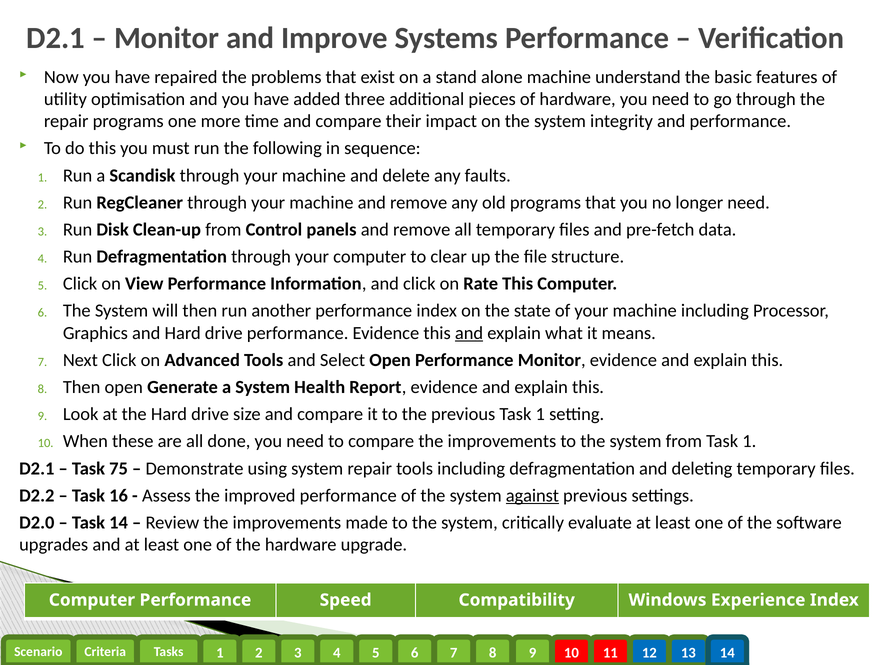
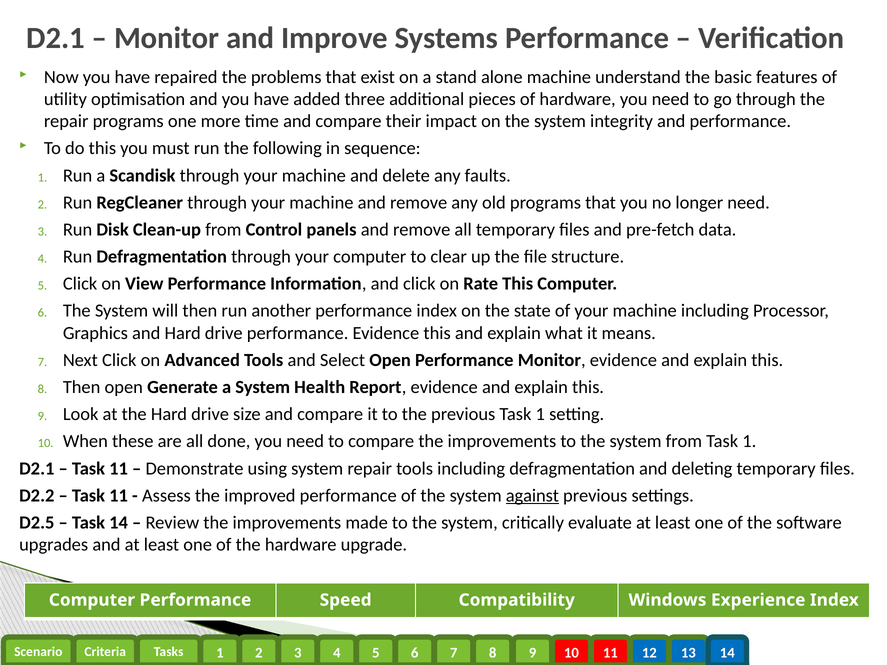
and underline: present -> none (469, 333)
75: 75 -> 11 (119, 469)
16: 16 -> 11 (119, 496)
D2.0: D2.0 -> D2.5 (37, 523)
